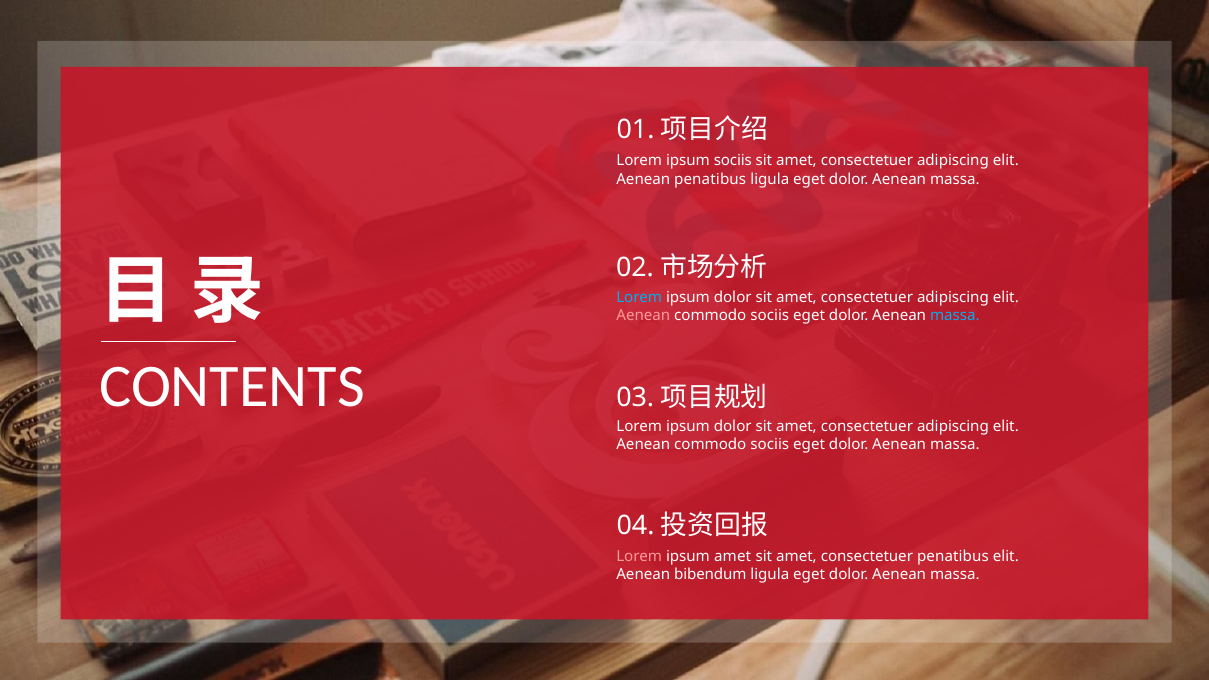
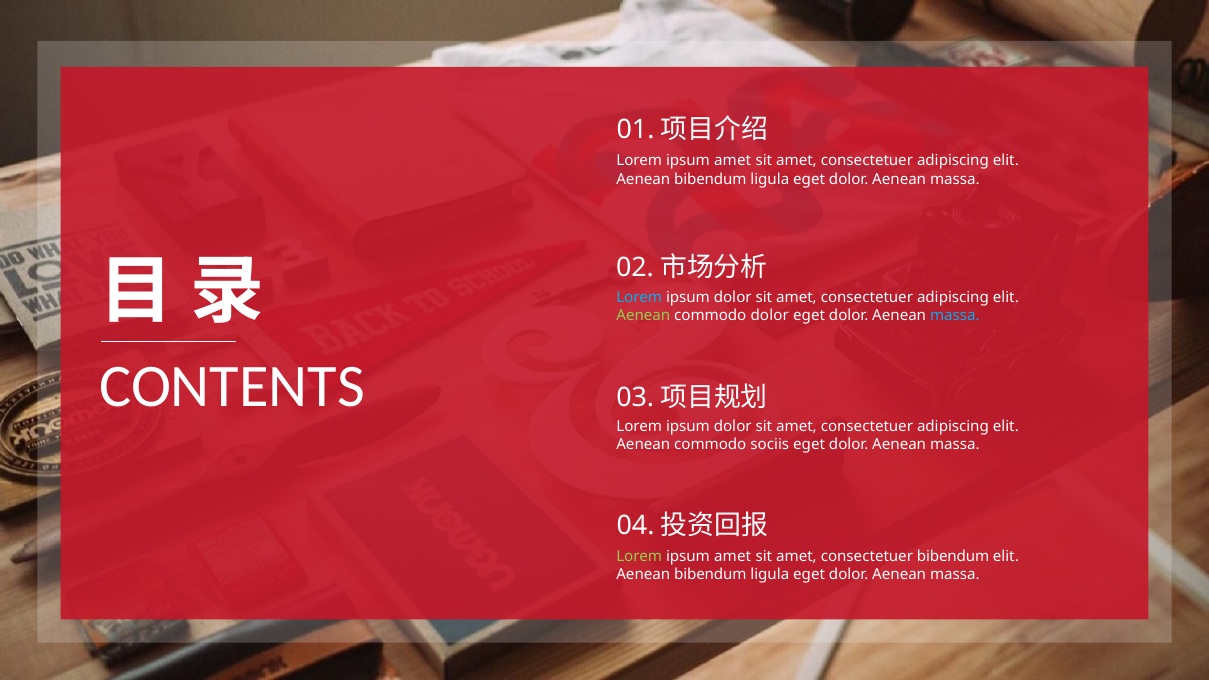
sociis: sociis -> amet (733, 161)
penatibus: penatibus -> bibendum (710, 179)
Aenean colour: pink -> light green (643, 316)
sociis: sociis -> dolor (770, 316)
Lorem colour: pink -> light green (639, 556)
consectetuer penatibus: penatibus -> bibendum (953, 556)
